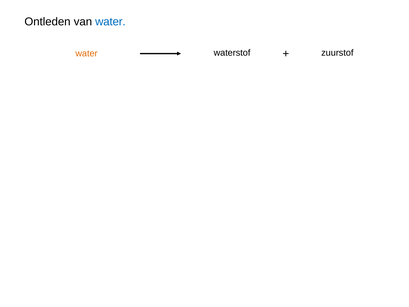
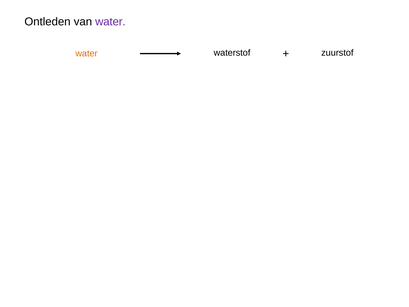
water colour: blue -> purple (110, 22)
